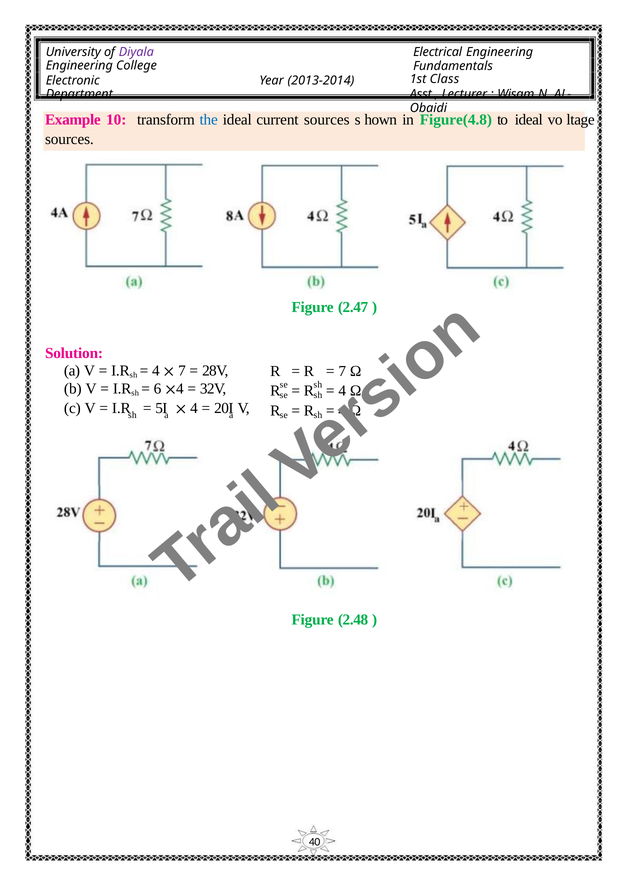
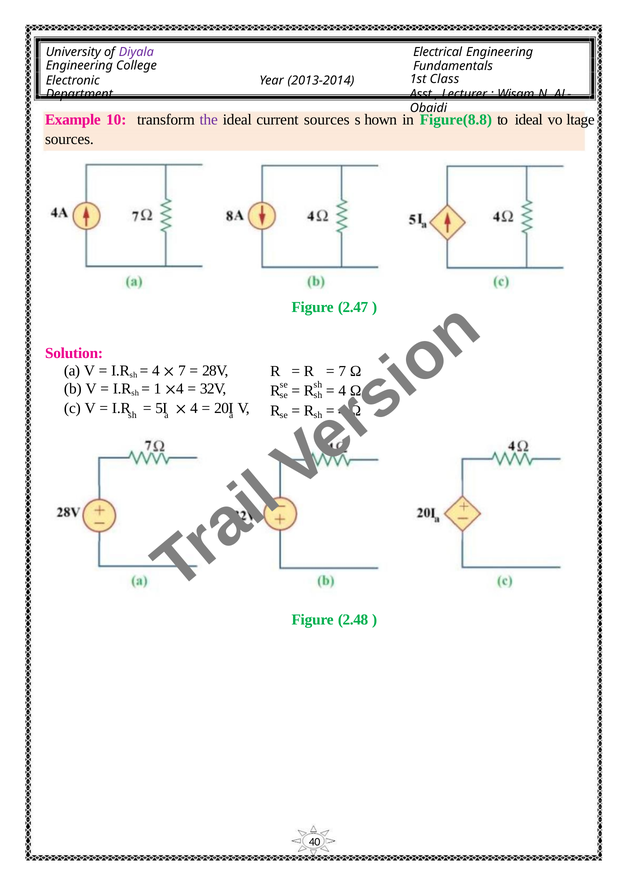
the colour: blue -> purple (209, 120)
Figure(4.8: Figure(4.8 -> Figure(8.8 (456, 120)
6: 6 -> 1 (157, 389)
